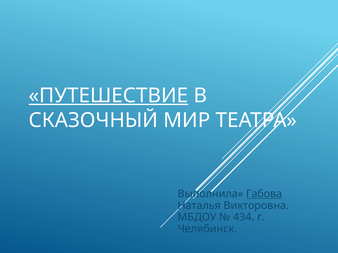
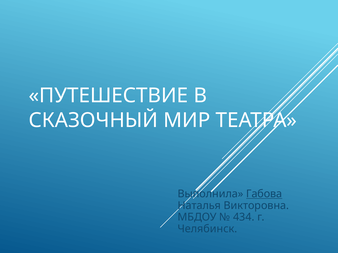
ПУТЕШЕСТВИЕ underline: present -> none (108, 96)
